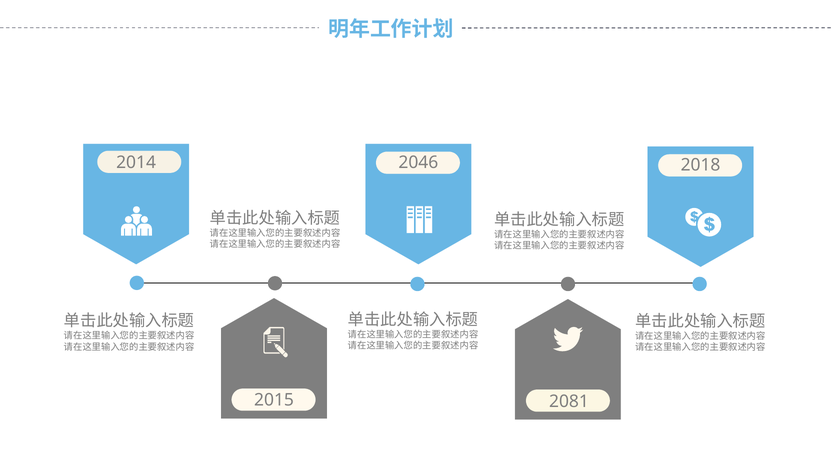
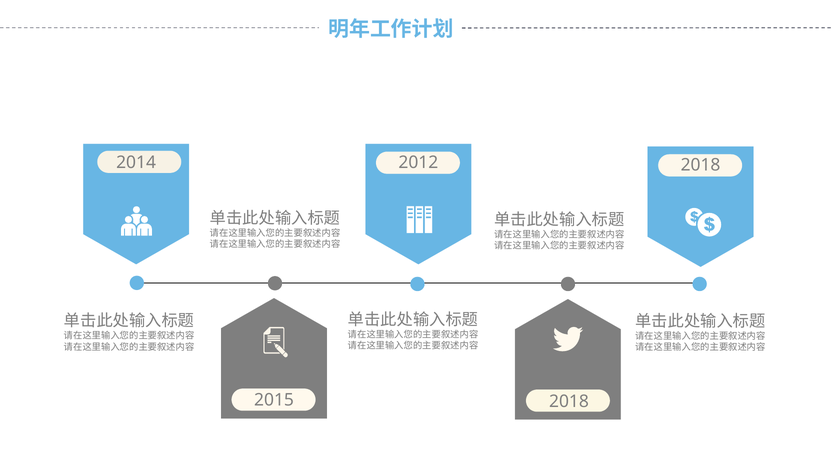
2046: 2046 -> 2012 (418, 163)
2081: 2081 -> 2018 (569, 402)
